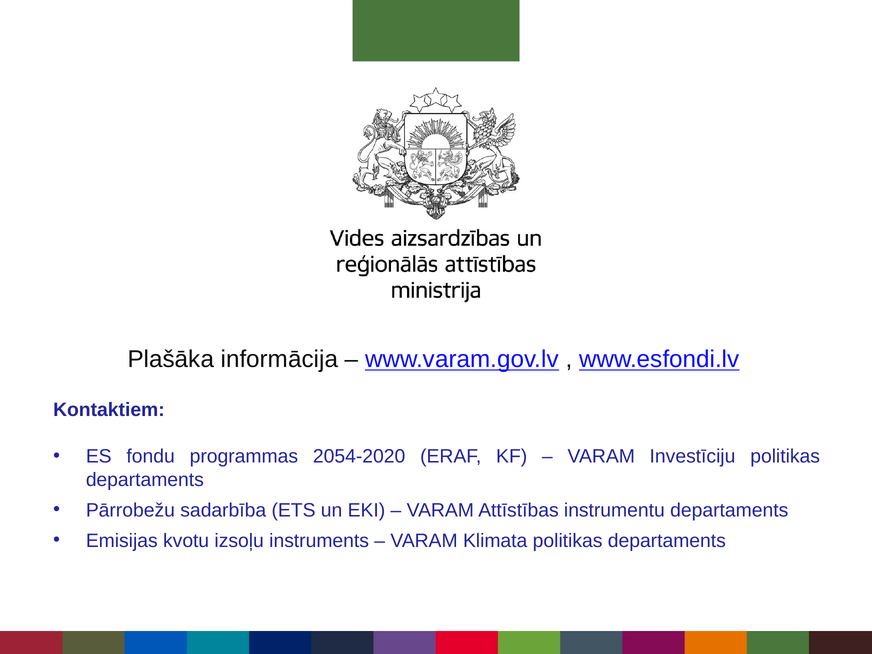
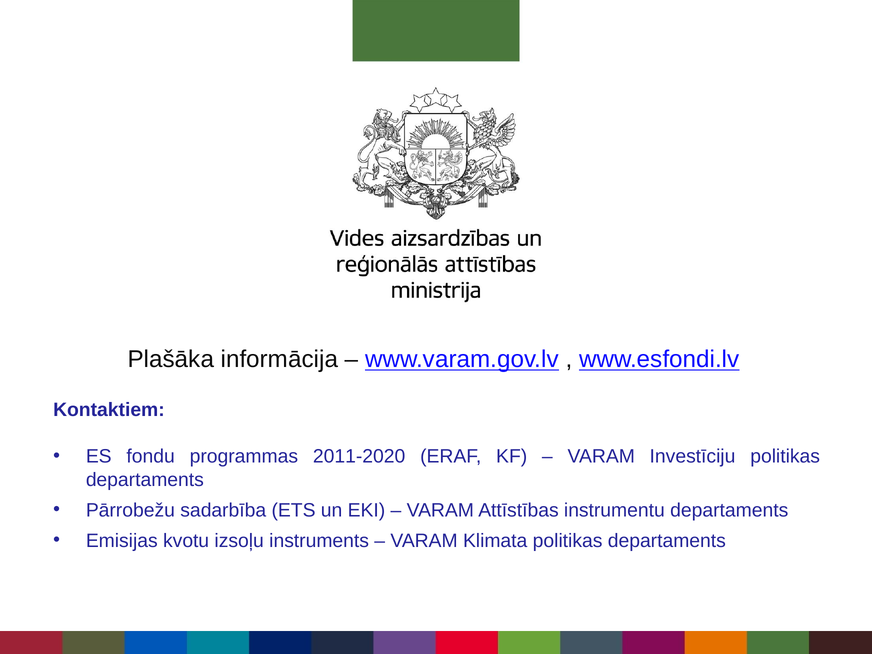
2054-2020: 2054-2020 -> 2011-2020 (359, 456)
